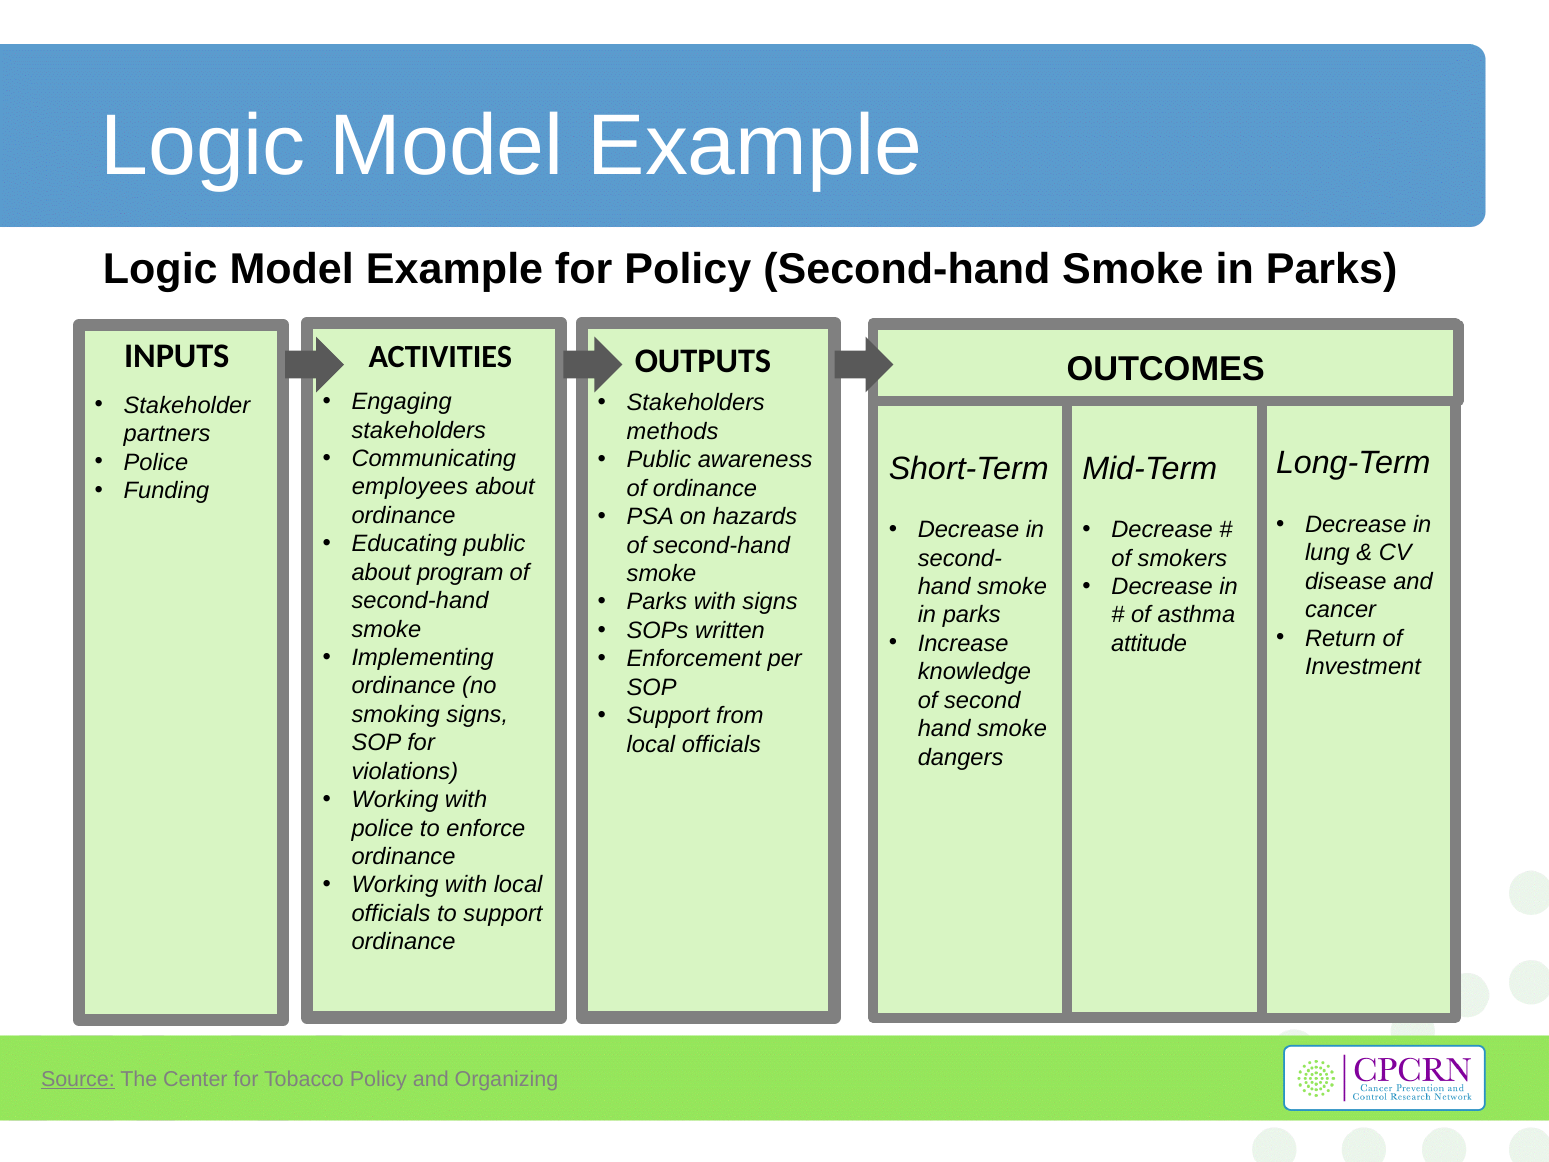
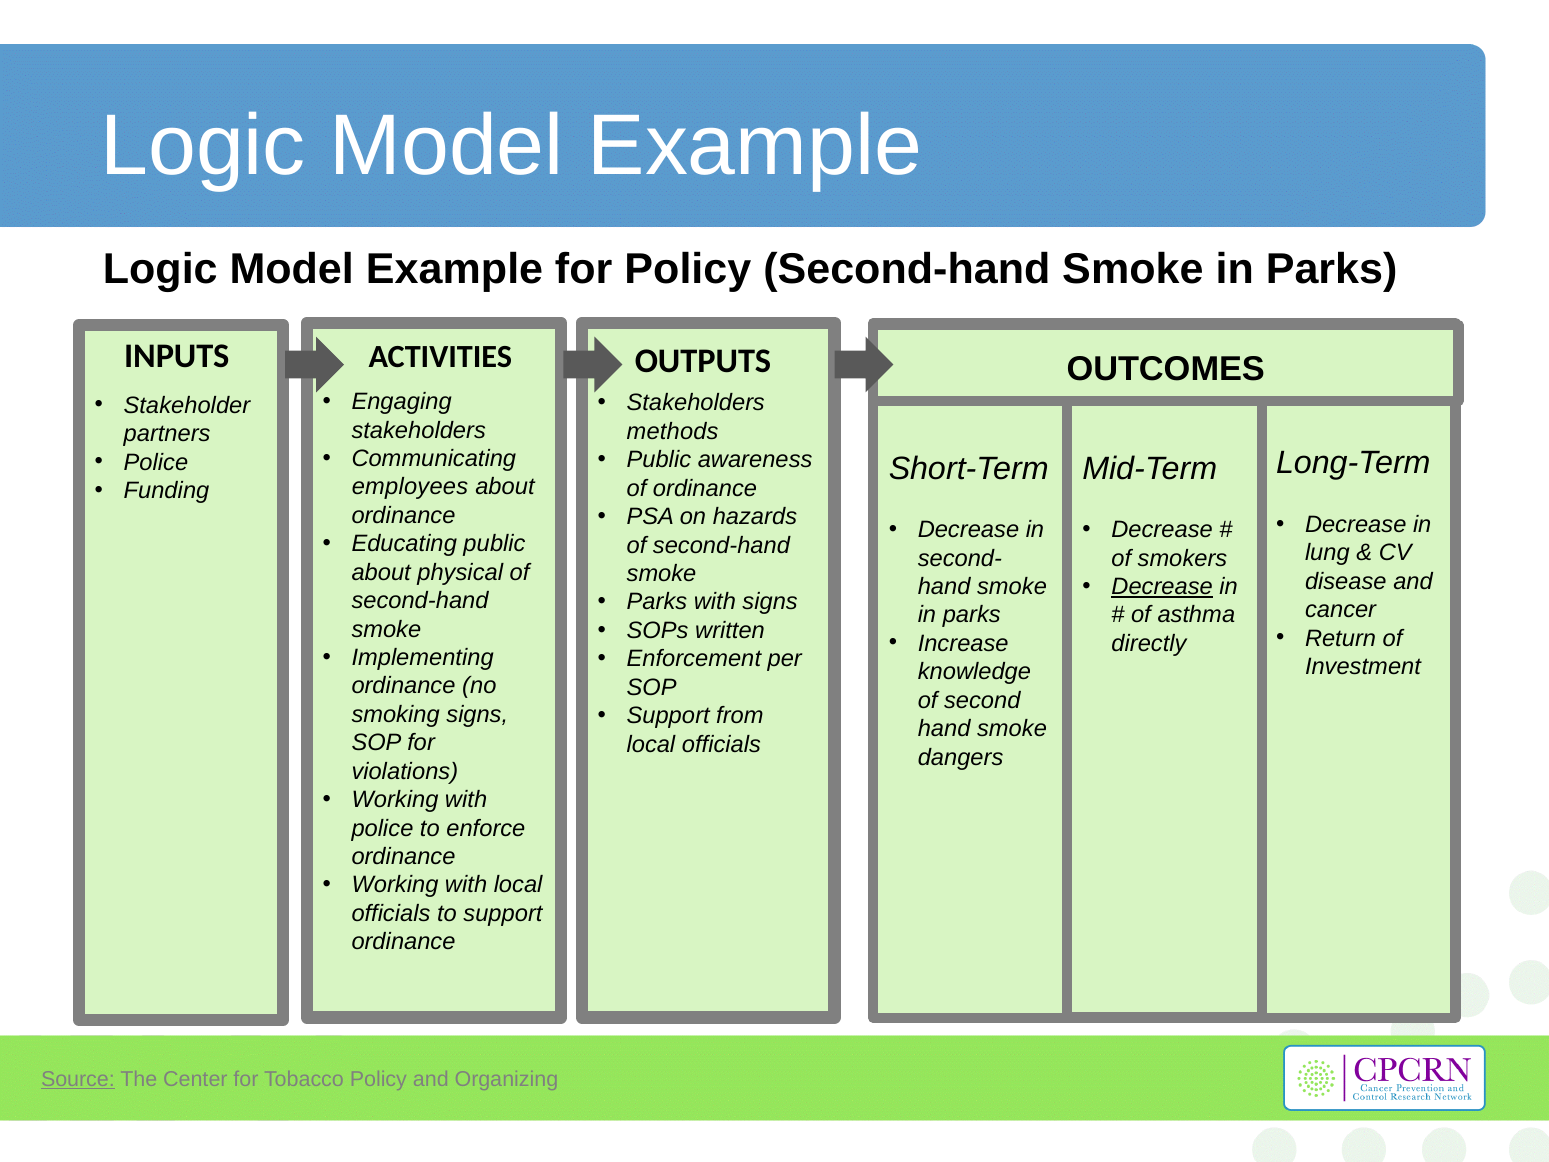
program: program -> physical (460, 572)
Decrease underline: none -> present (1162, 587)
attitude: attitude -> directly (1149, 643)
